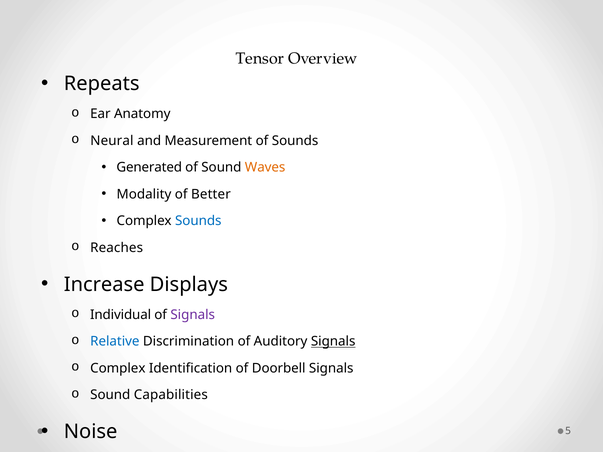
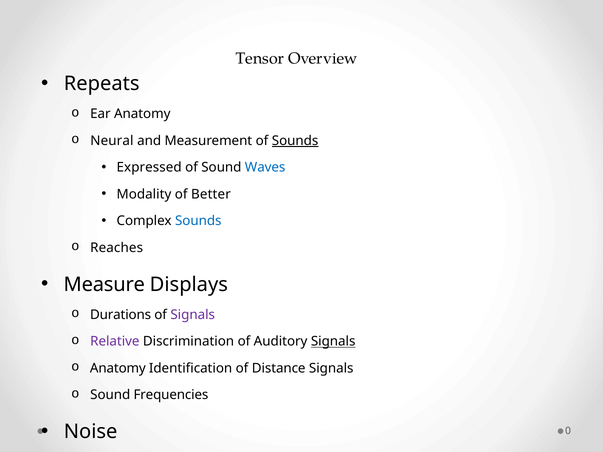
Sounds underline: none -> present (295, 141)
Generated: Generated -> Expressed (149, 168)
Waves colour: orange -> blue (265, 168)
Increase: Increase -> Measure (104, 285)
Individual: Individual -> Durations (121, 315)
Relative colour: blue -> purple (115, 342)
Complex: Complex -> Anatomy (118, 368)
Doorbell: Doorbell -> Distance (279, 368)
Capabilities: Capabilities -> Frequencies (171, 395)
5: 5 -> 0 (568, 431)
